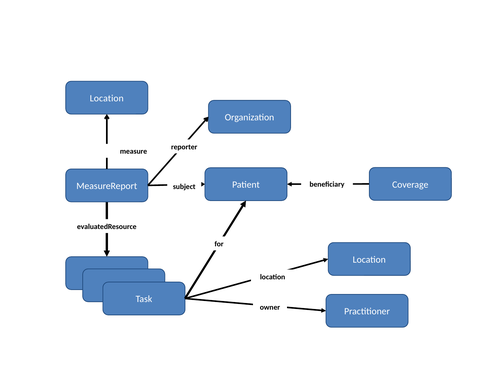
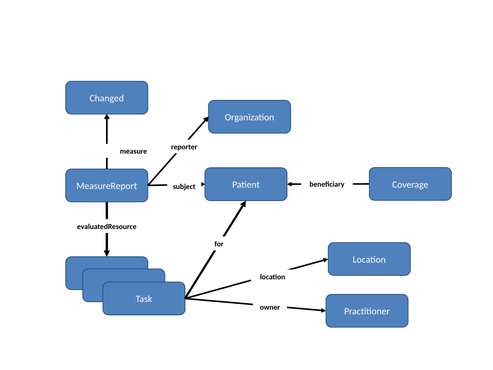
Location: Location -> Changed (107, 98)
